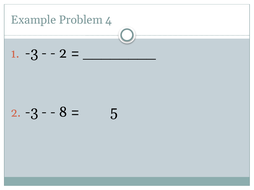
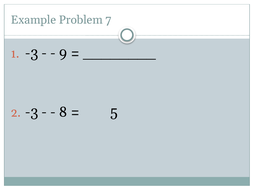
4: 4 -> 7 (109, 20)
2: 2 -> 9 (63, 53)
